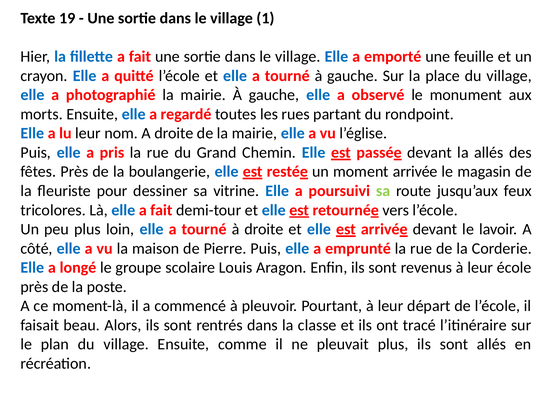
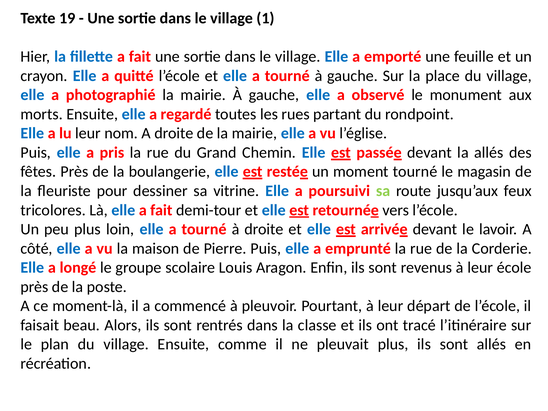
moment arrivée: arrivée -> tourné (415, 172)
